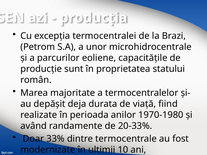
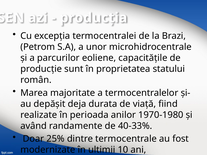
20-33%: 20-33% -> 40-33% (135, 126)
33%: 33% -> 25% (56, 139)
